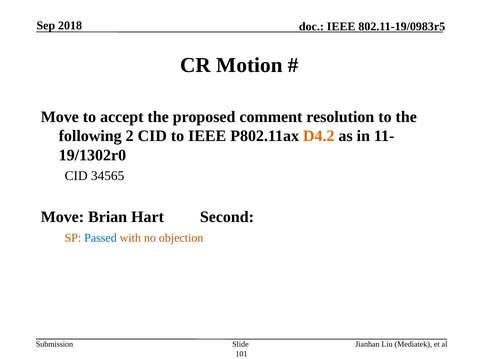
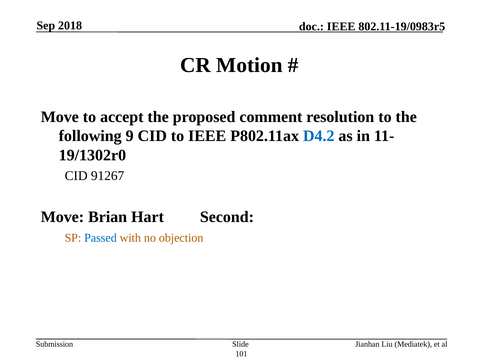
2: 2 -> 9 (130, 136)
D4.2 colour: orange -> blue (319, 136)
34565: 34565 -> 91267 (108, 176)
